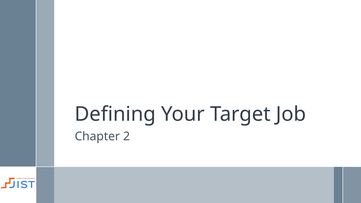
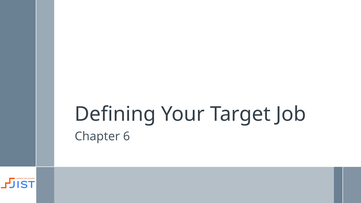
2: 2 -> 6 (127, 136)
